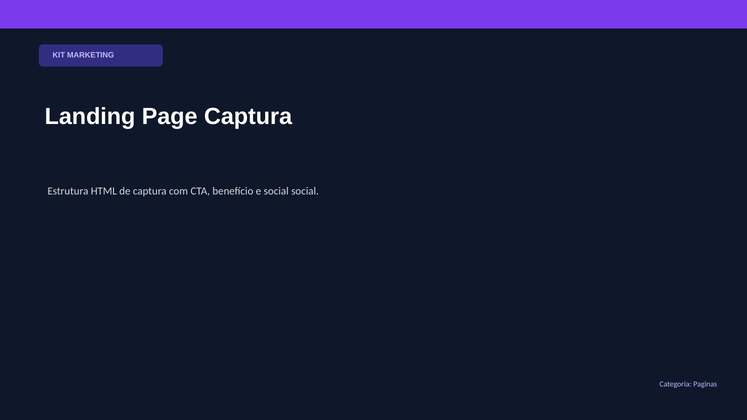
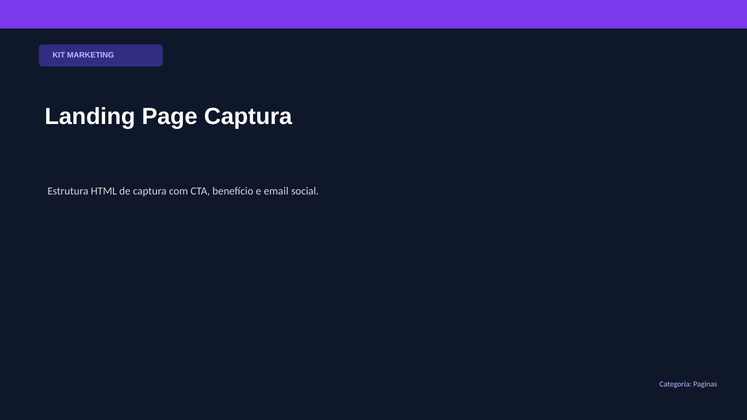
e social: social -> email (276, 191)
